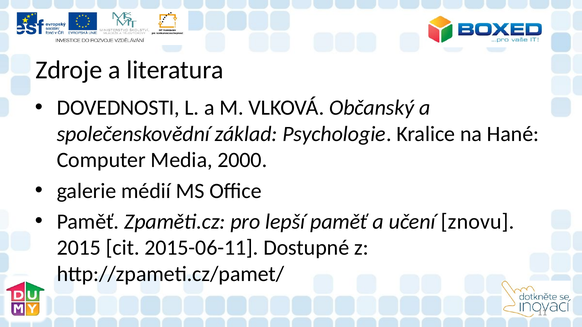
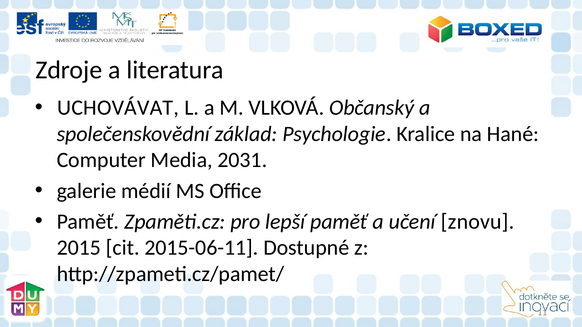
DOVEDNOSTI: DOVEDNOSTI -> UCHOVÁVAT (118, 108)
2000: 2000 -> 2031 (242, 160)
